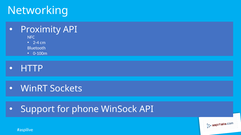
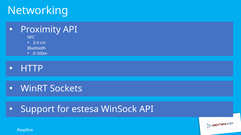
phone: phone -> estesa (85, 110)
